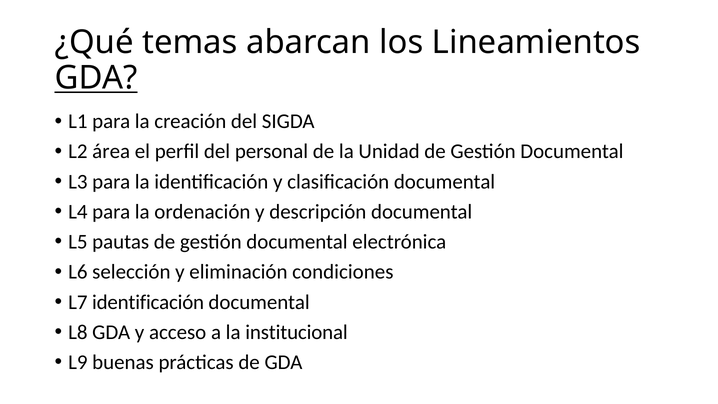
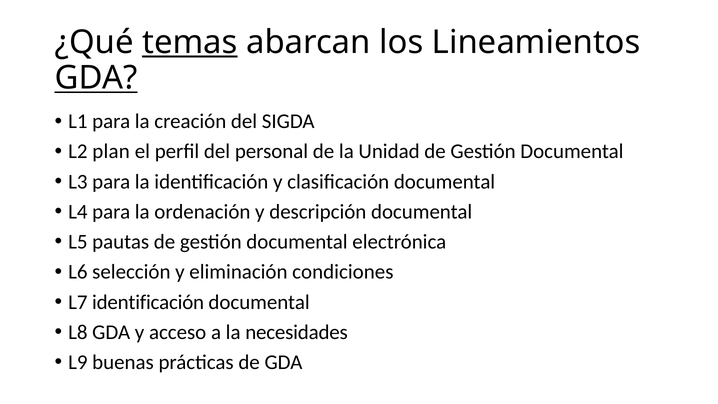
temas underline: none -> present (190, 43)
área: área -> plan (111, 151)
institucional: institucional -> necesidades (297, 332)
